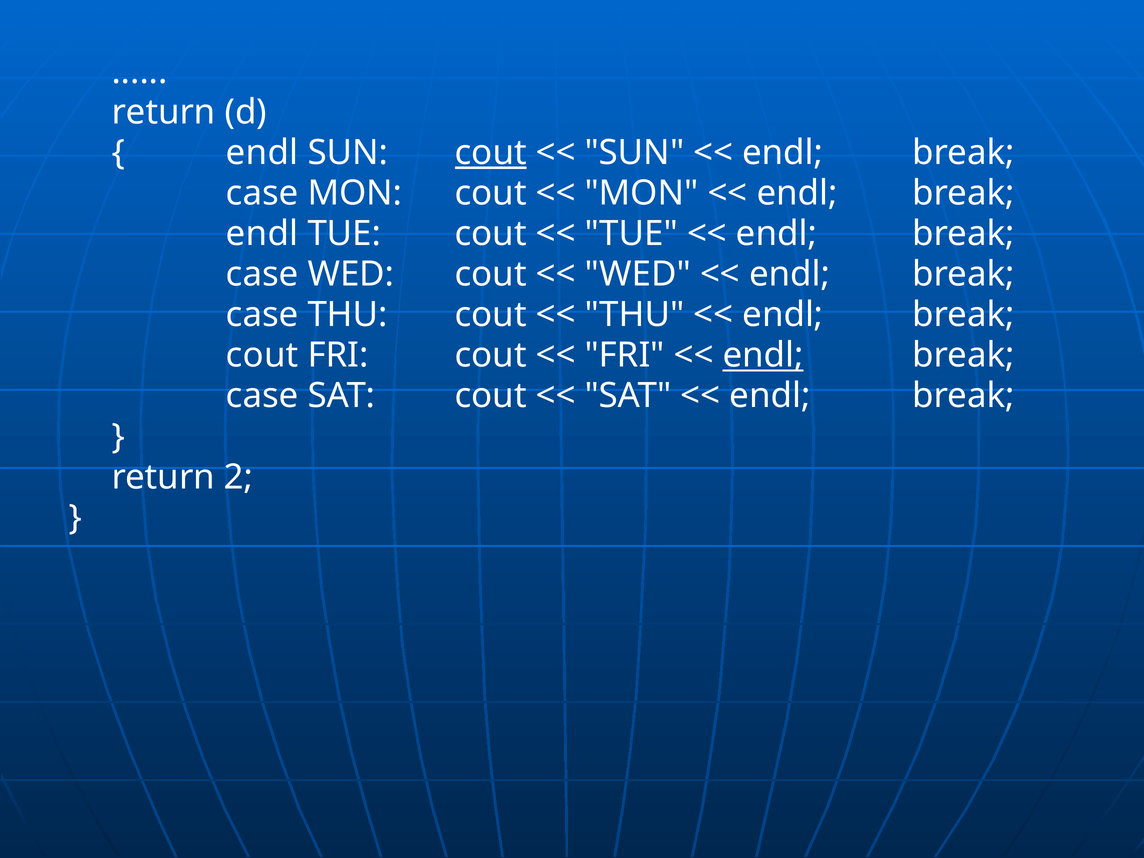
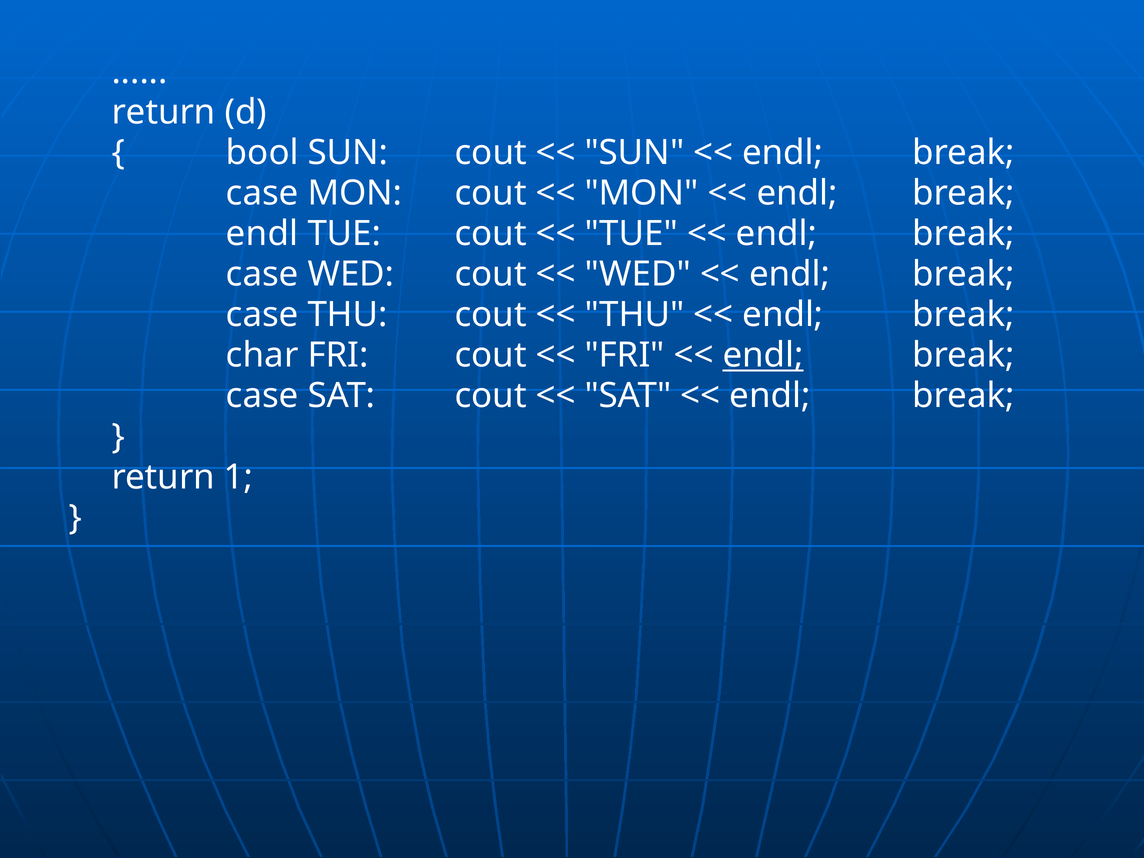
endl: endl -> bool (262, 153)
cout underline: present -> none (491, 153)
cout: cout -> char (262, 355)
2: 2 -> 1 (239, 477)
